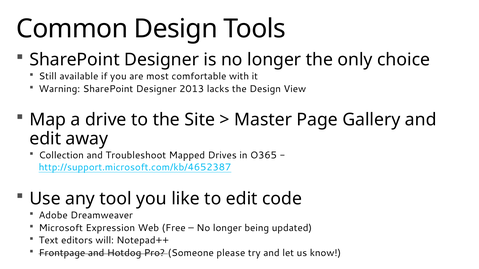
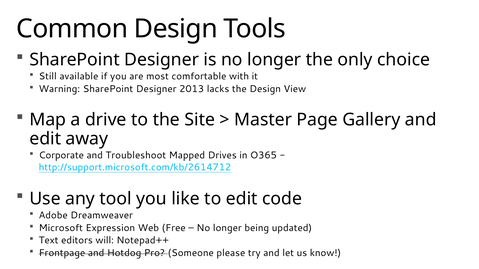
Collection: Collection -> Corporate (61, 156)
http://support.microsoft.com/kb/4652387: http://support.microsoft.com/kb/4652387 -> http://support.microsoft.com/kb/2614712 (135, 167)
